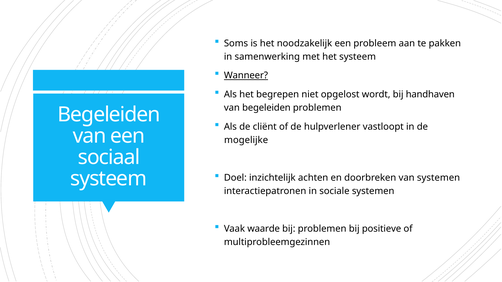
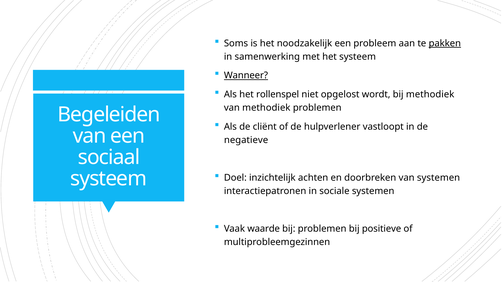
pakken underline: none -> present (445, 43)
begrepen: begrepen -> rollenspel (278, 94)
bij handhaven: handhaven -> methodiek (430, 94)
van begeleiden: begeleiden -> methodiek (266, 108)
mogelijke: mogelijke -> negatieve (246, 140)
